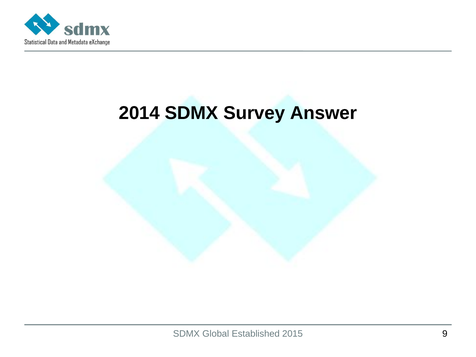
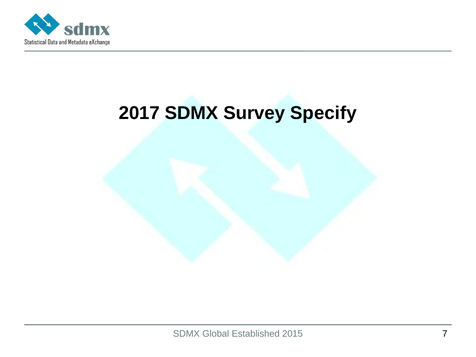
2014: 2014 -> 2017 (139, 113)
Answer: Answer -> Specify (323, 113)
9: 9 -> 7 (445, 334)
